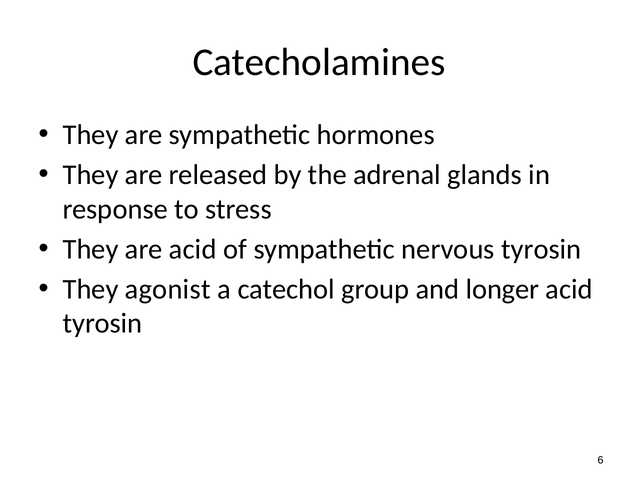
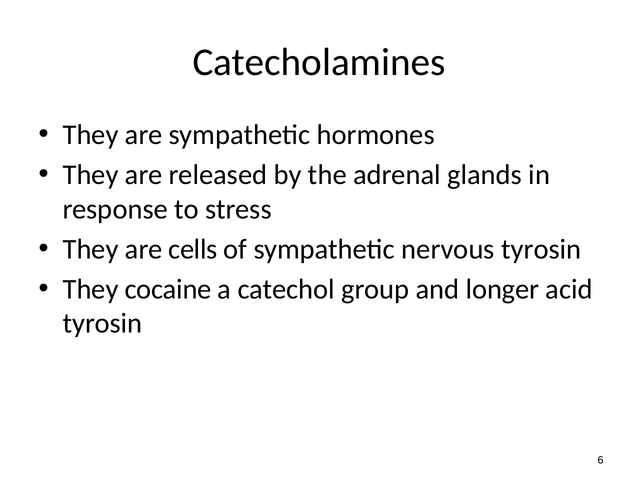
are acid: acid -> cells (193, 249)
agonist: agonist -> cocaine (168, 289)
